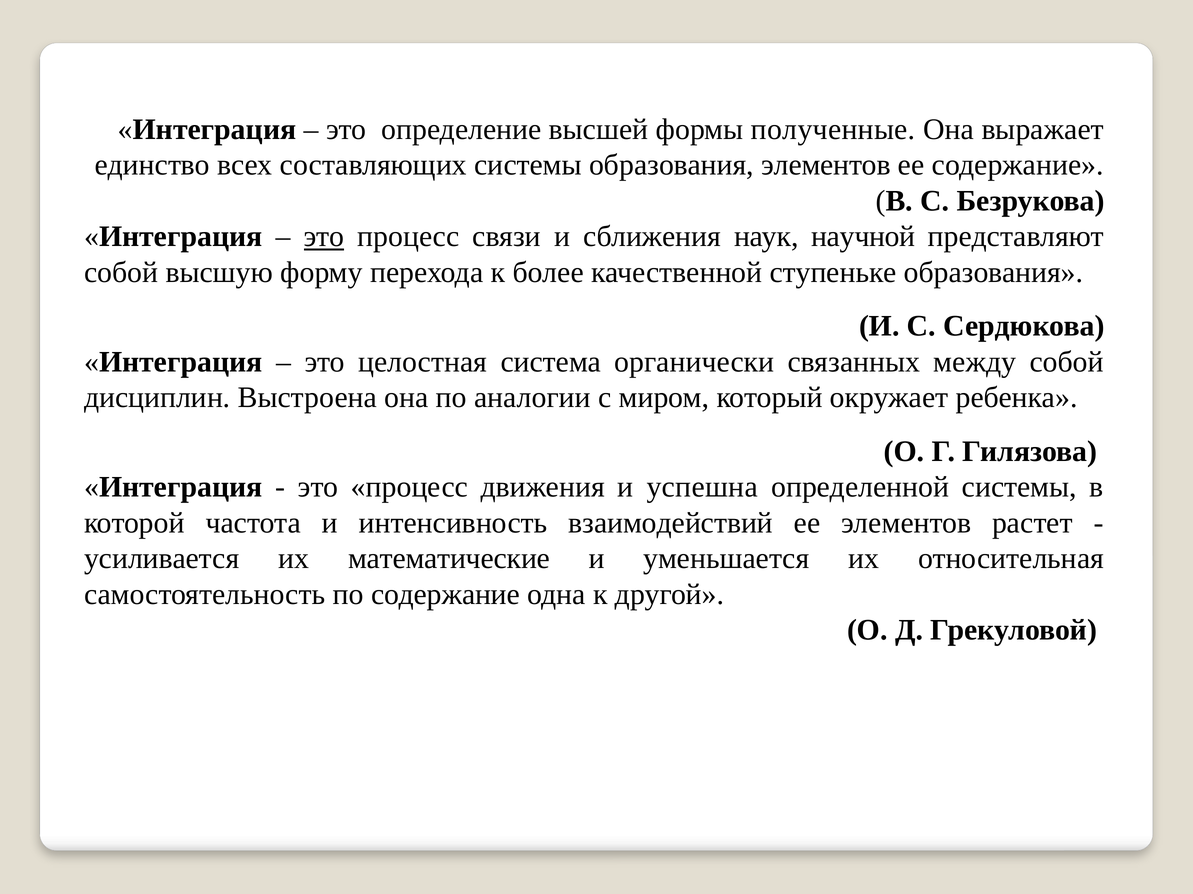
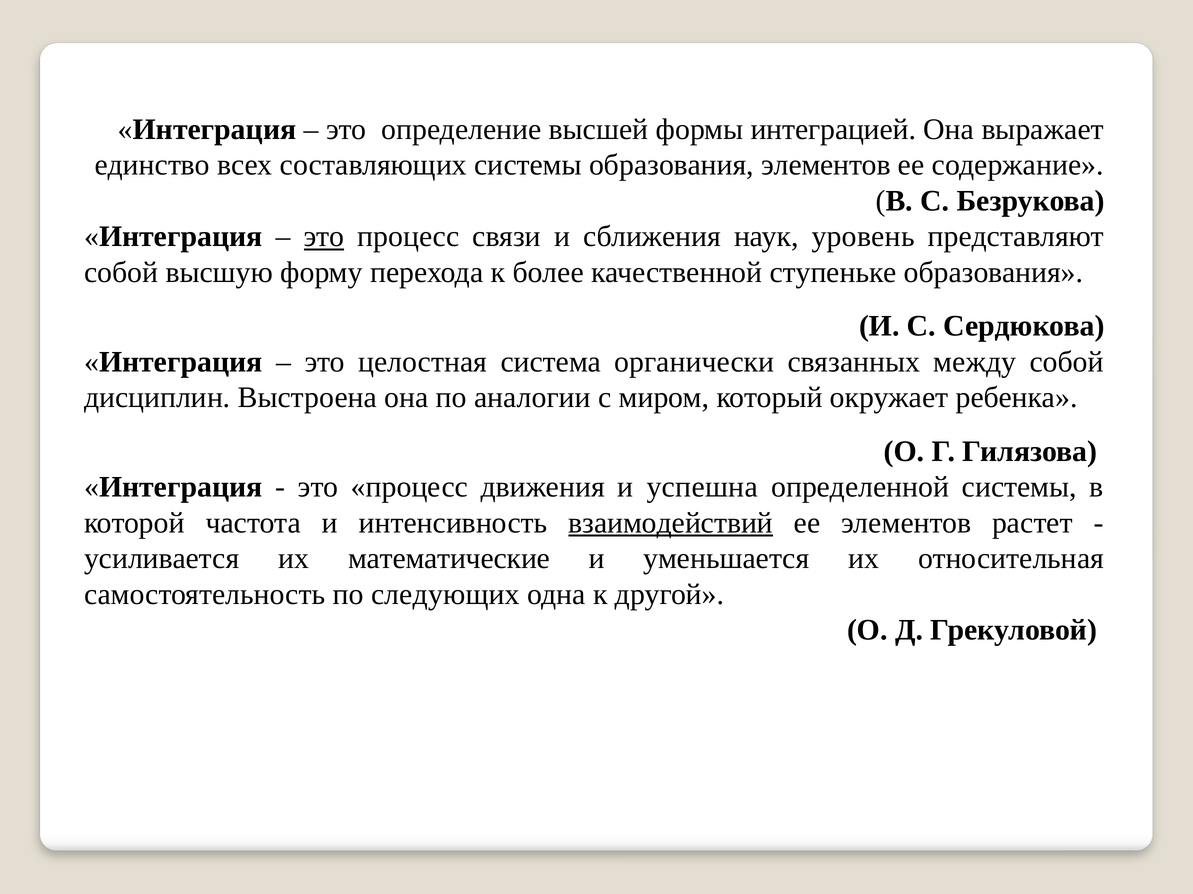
полученные: полученные -> интеграцией (833, 129)
научной: научной -> уровень (863, 237)
взаимодействий underline: none -> present (671, 523)
по содержание: содержание -> следующих (445, 595)
